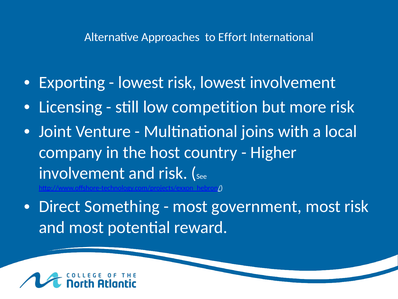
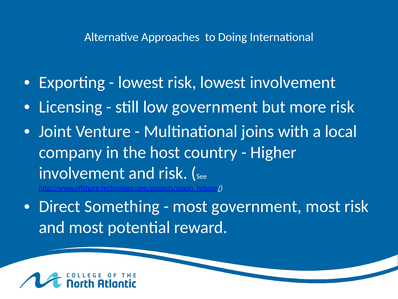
Effort: Effort -> Doing (233, 37)
low competition: competition -> government (215, 107)
